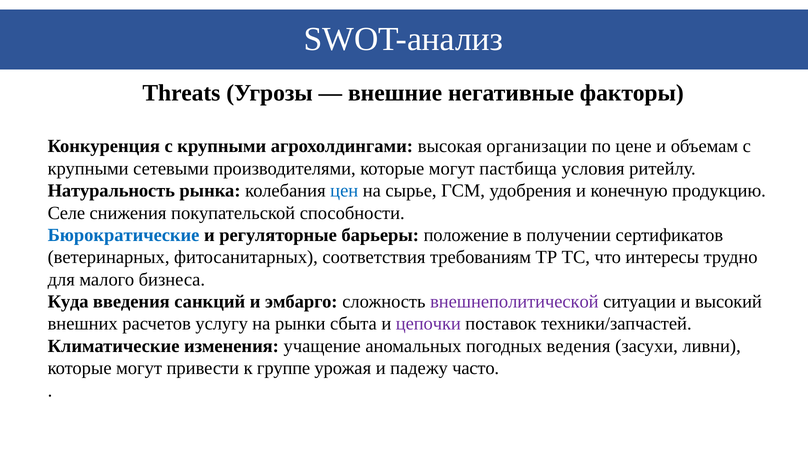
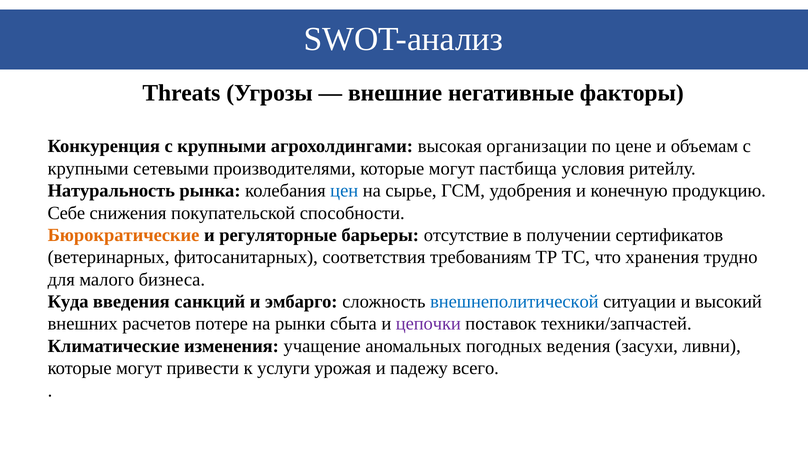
Селе: Селе -> Себе (66, 213)
Бюрократические colour: blue -> orange (124, 235)
положение: положение -> отсутствие (466, 235)
интересы: интересы -> хранения (662, 258)
внешнеполитической colour: purple -> blue (514, 302)
услугу: услугу -> потере (222, 324)
группе: группе -> услуги (284, 369)
часто: часто -> всего (476, 369)
